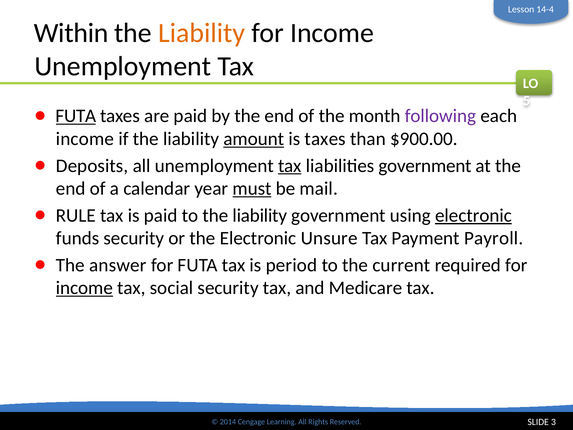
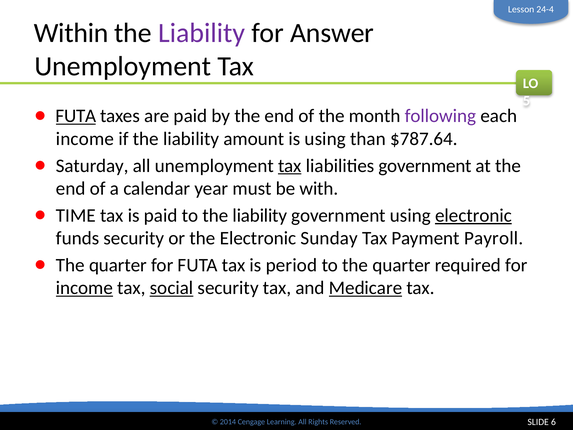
14-4: 14-4 -> 24-4 (545, 9)
Liability colour: orange -> purple (202, 33)
Income: Income -> Answer (332, 33)
amount underline: present -> none (254, 139)
is taxes: taxes -> using (325, 139)
$900.00: $900.00 -> $787.64 (424, 139)
Deposits: Deposits -> Saturday (92, 166)
must underline: present -> none (252, 189)
mail: mail -> with (319, 189)
RULE: RULE -> TIME (76, 215)
Unsure: Unsure -> Sunday (329, 238)
answer: answer -> quarter (118, 265)
to the current: current -> quarter (401, 265)
social underline: none -> present (172, 288)
Medicare underline: none -> present (366, 288)
3: 3 -> 6 (553, 422)
